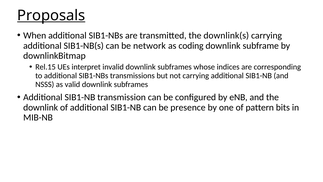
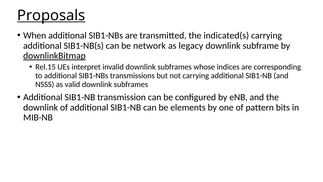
downlink(s: downlink(s -> indicated(s (226, 35)
coding: coding -> legacy (191, 46)
downlinkBitmap underline: none -> present (54, 56)
presence: presence -> elements (188, 107)
